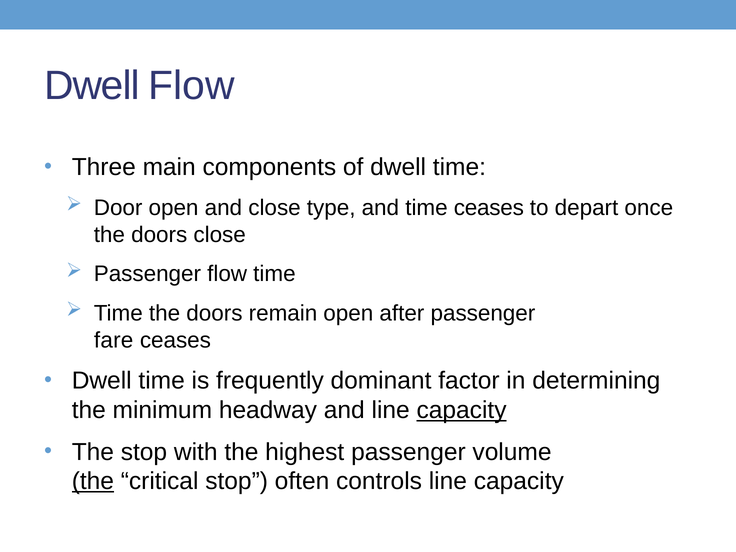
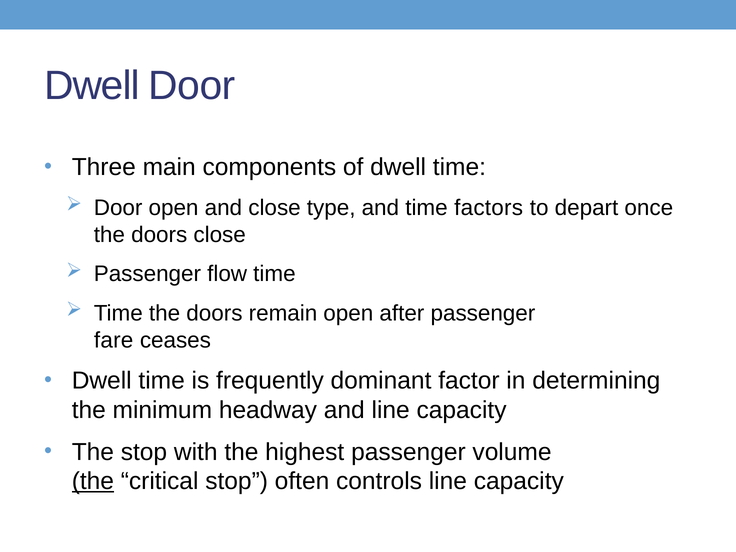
Dwell Flow: Flow -> Door (192, 86)
time ceases: ceases -> factors (489, 208)
capacity underline: present -> none (462, 410)
